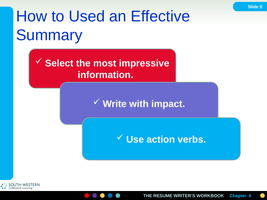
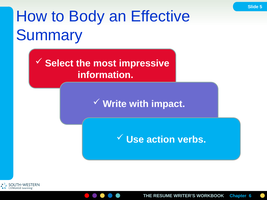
Used: Used -> Body (87, 16)
